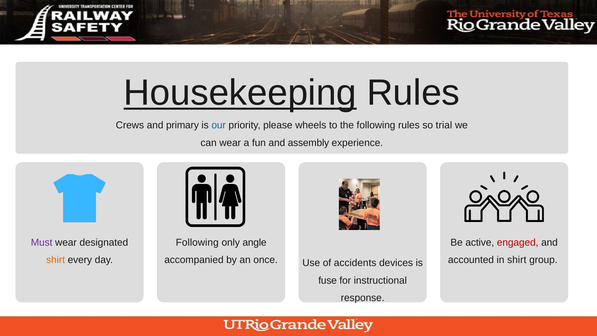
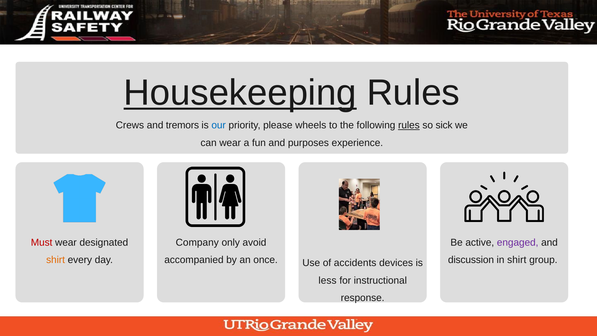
primary: primary -> tremors (182, 125)
rules underline: none -> present (409, 125)
trial: trial -> sick (444, 125)
assembly: assembly -> purposes (308, 143)
Must colour: purple -> red (42, 242)
Following: Following -> Company (197, 242)
angle: angle -> avoid (254, 242)
engaged colour: red -> purple (518, 242)
accounted: accounted -> discussion (471, 260)
fuse: fuse -> less (327, 280)
